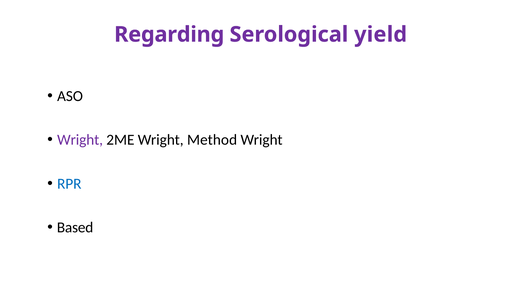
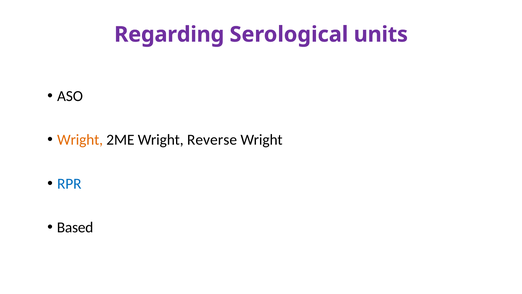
yield: yield -> units (381, 34)
Wright colour: purple -> orange (80, 140)
Method: Method -> Reverse (212, 140)
